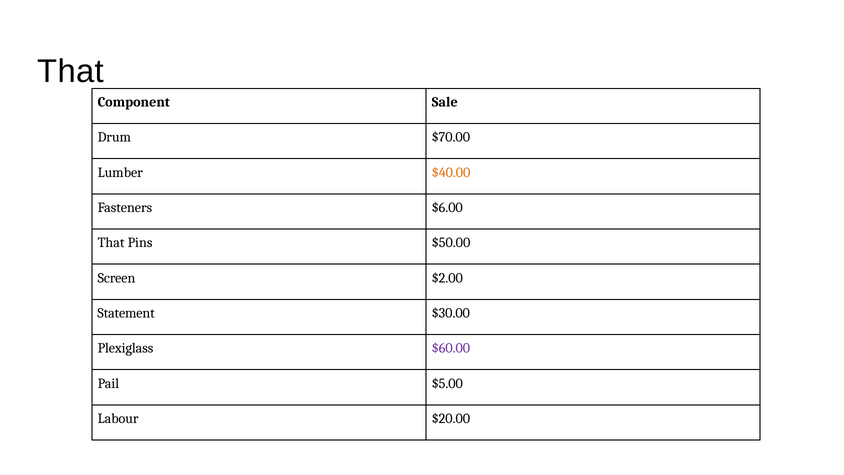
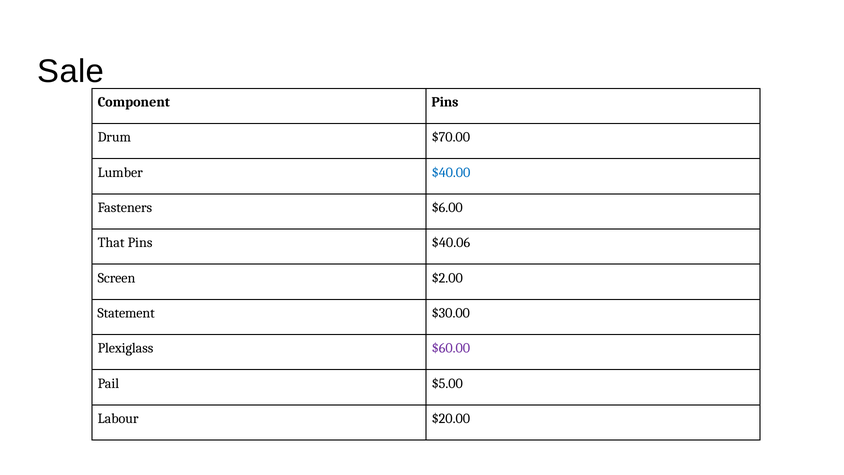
That: That -> Sale (71, 72)
Component Sale: Sale -> Pins (445, 102)
$40.00 colour: orange -> blue (451, 172)
$50.00: $50.00 -> $40.06 (451, 243)
